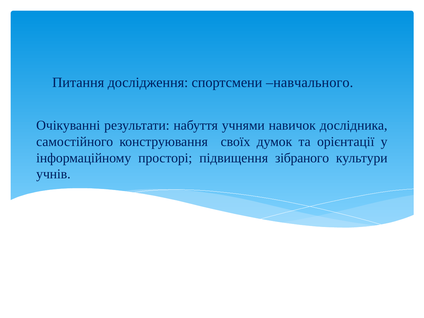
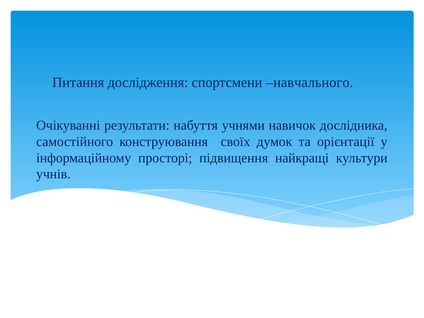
зібраного: зібраного -> найкращі (302, 158)
